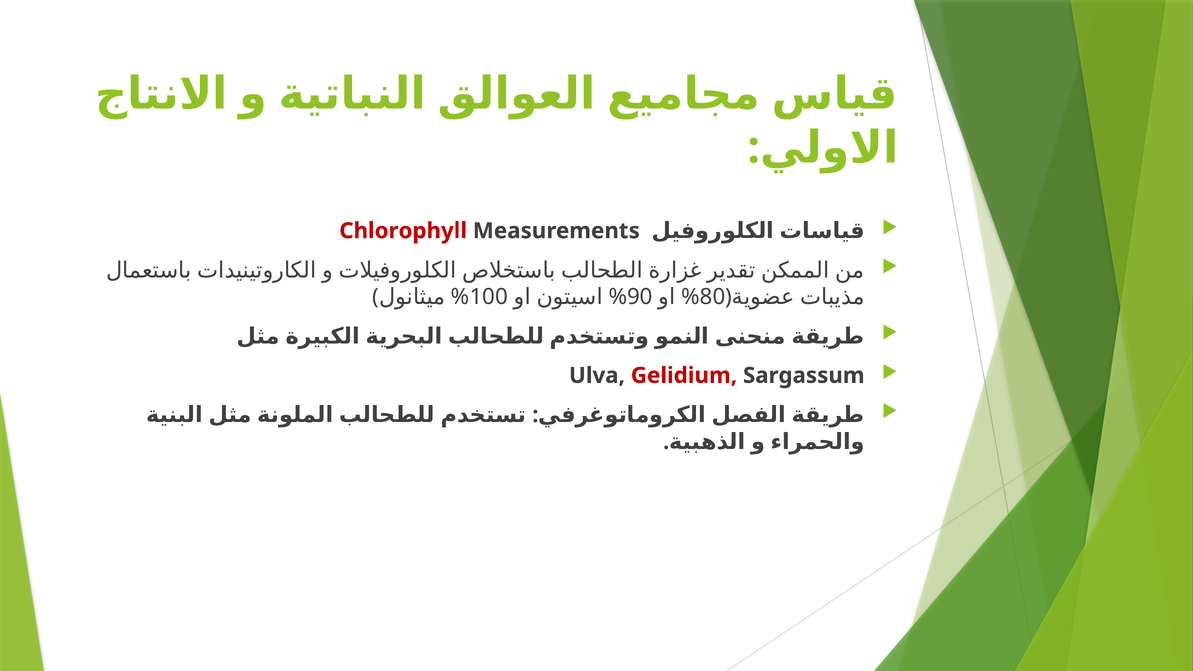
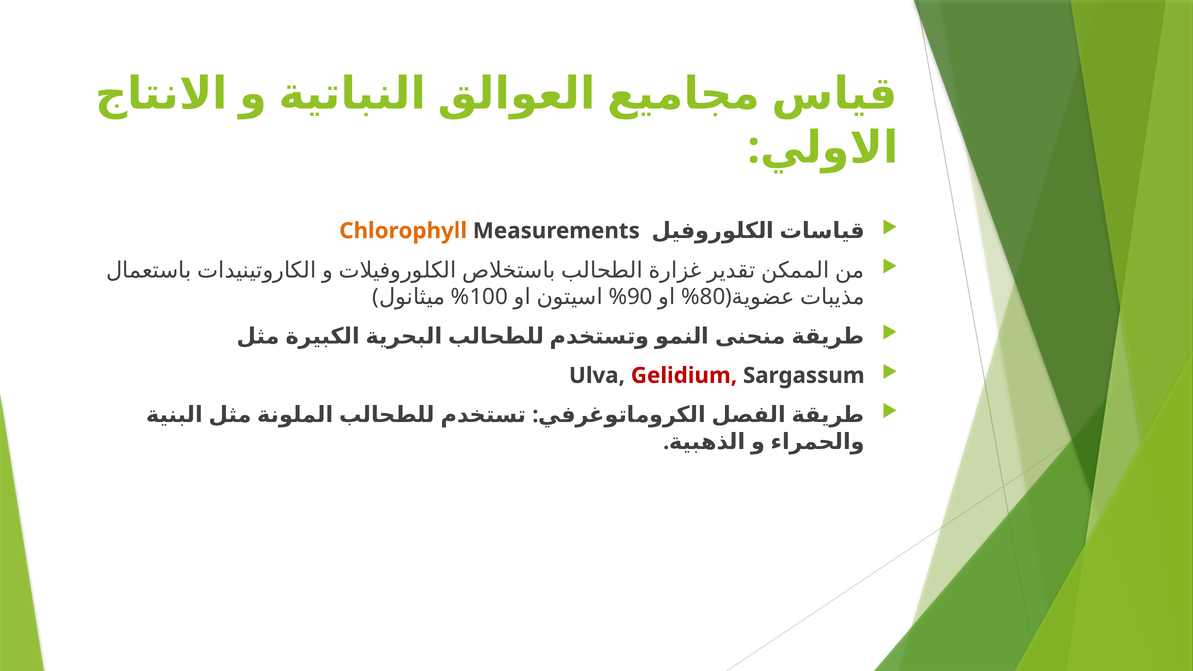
Chlorophyll colour: red -> orange (403, 231)
